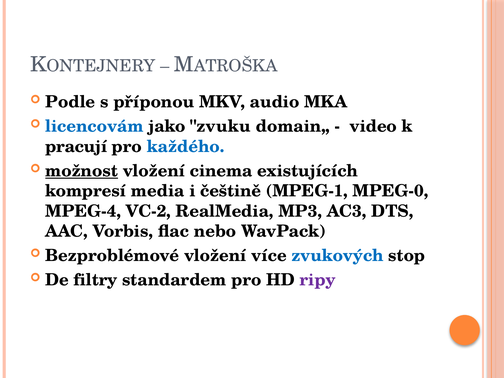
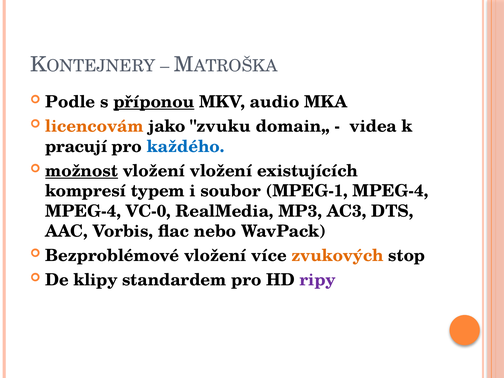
příponou underline: none -> present (154, 102)
licencovám colour: blue -> orange (94, 126)
video: video -> videa (373, 126)
vložení cinema: cinema -> vložení (221, 171)
media: media -> typem (158, 191)
češtině: češtině -> soubor (231, 191)
MPEG-1 MPEG-0: MPEG-0 -> MPEG-4 (391, 191)
VC-2: VC-2 -> VC-0 (148, 211)
zvukových colour: blue -> orange (338, 256)
filtry: filtry -> klipy (96, 280)
